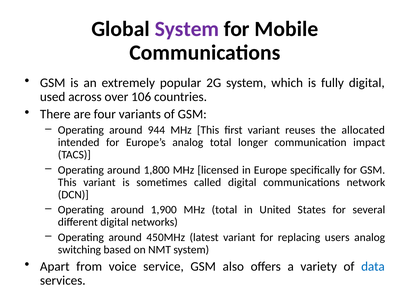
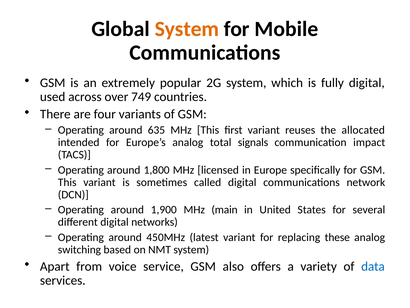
System colour: purple -> orange (187, 29)
106: 106 -> 749 (141, 97)
944: 944 -> 635 (156, 130)
longer: longer -> signals (253, 142)
MHz total: total -> main (225, 210)
users: users -> these (337, 237)
